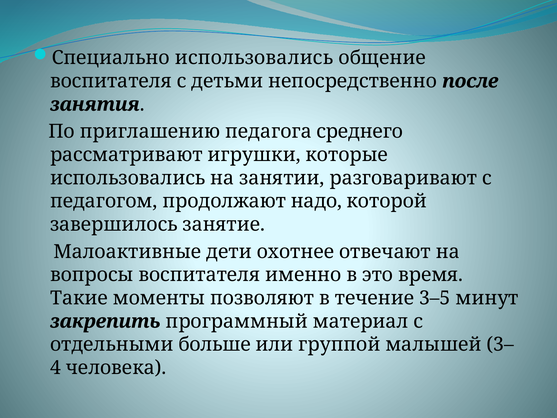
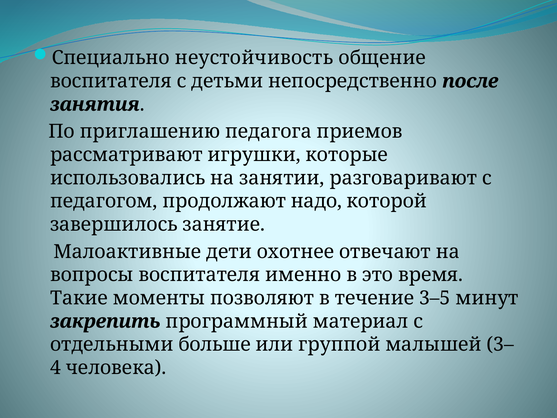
Специально использовались: использовались -> неустойчивость (254, 58)
среднего: среднего -> приемов (360, 132)
